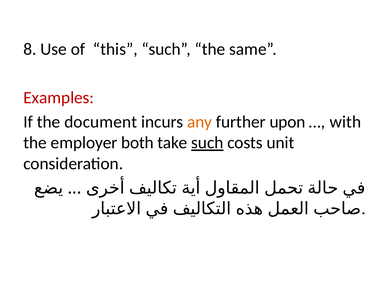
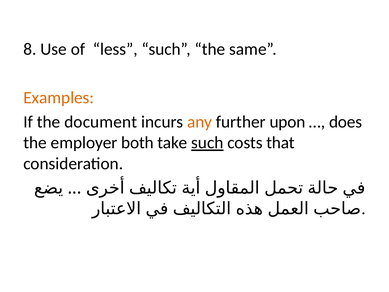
this: this -> less (115, 49)
Examples colour: red -> orange (59, 98)
with: with -> does (346, 122)
unit: unit -> that (281, 143)
